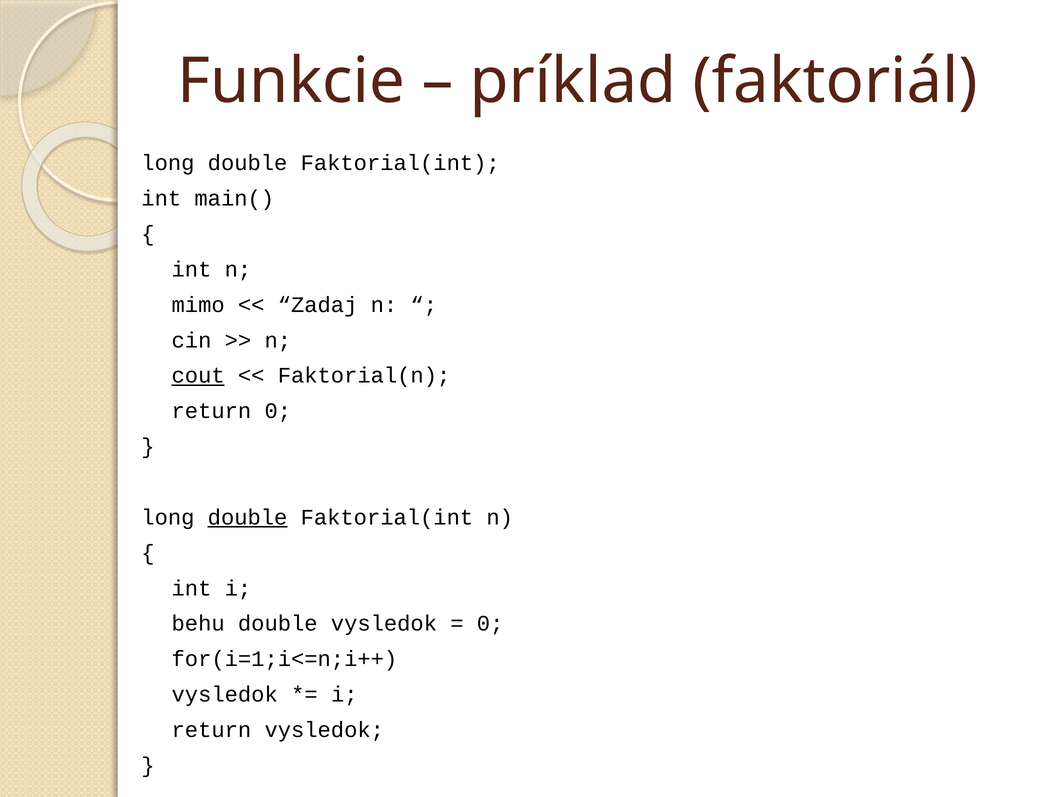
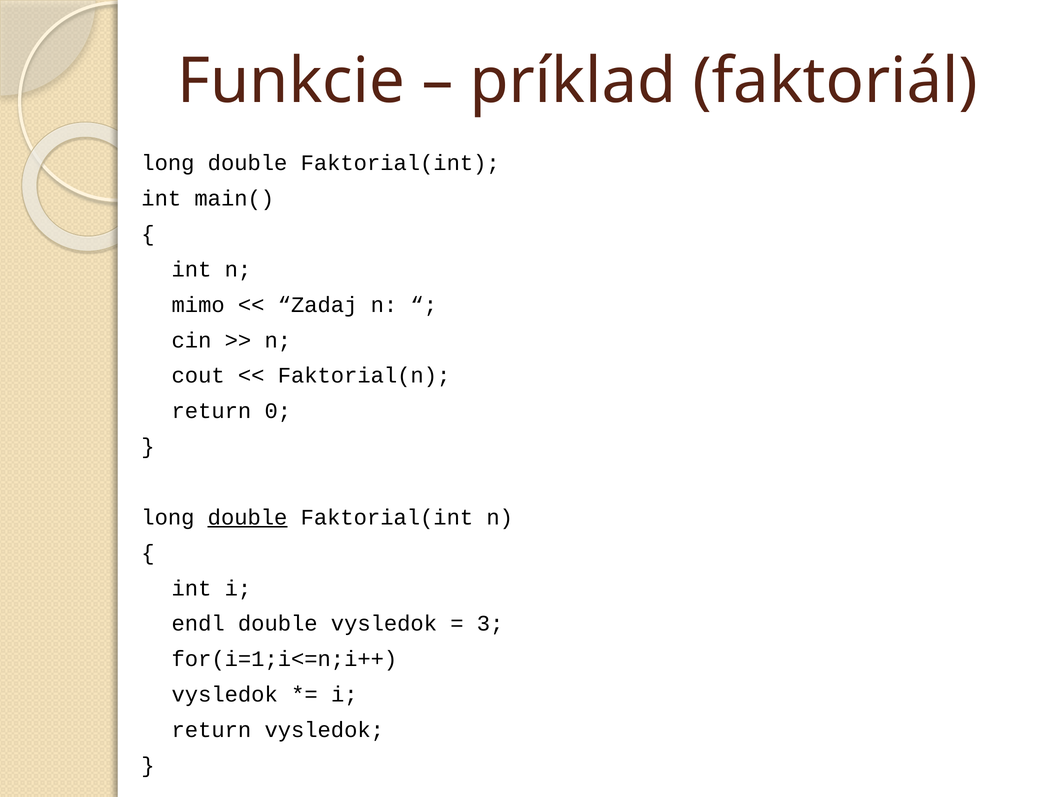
cout underline: present -> none (198, 376)
behu: behu -> endl (198, 624)
0: 0 -> 3 (490, 624)
